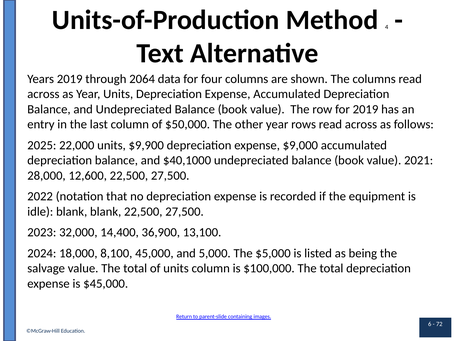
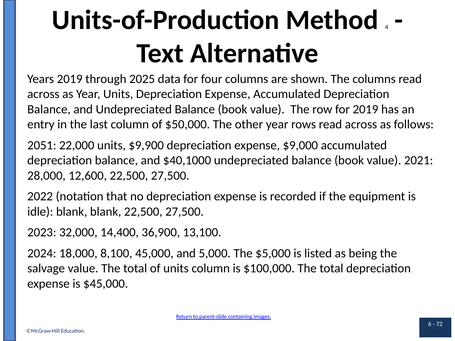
2064: 2064 -> 2025 (142, 79)
2025: 2025 -> 2051 (42, 145)
